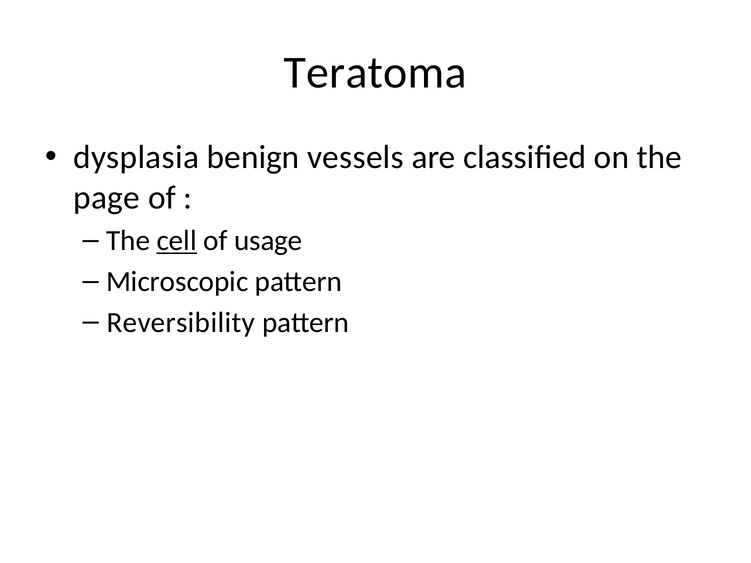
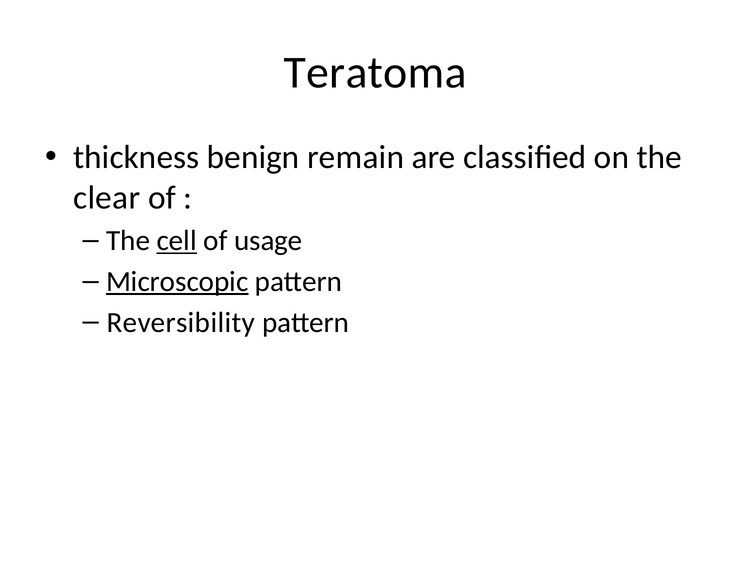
dysplasia: dysplasia -> thickness (136, 158)
vessels: vessels -> remain (356, 158)
page: page -> clear (107, 198)
Microscopic underline: none -> present (177, 282)
